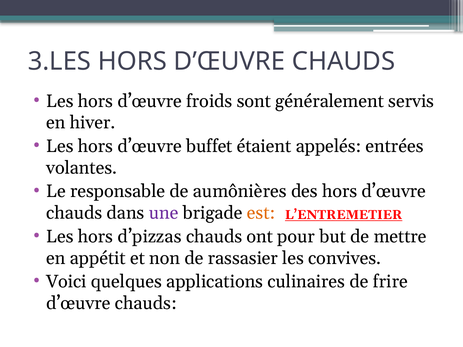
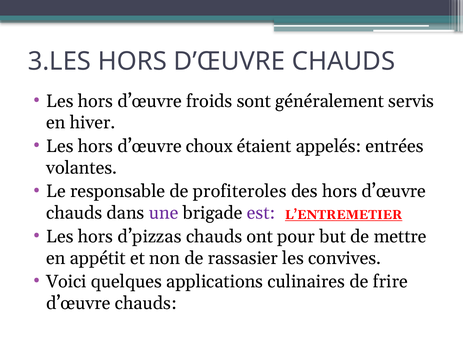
buffet: buffet -> choux (209, 146)
aumônières: aumônières -> profiteroles (240, 191)
est colour: orange -> purple (261, 213)
